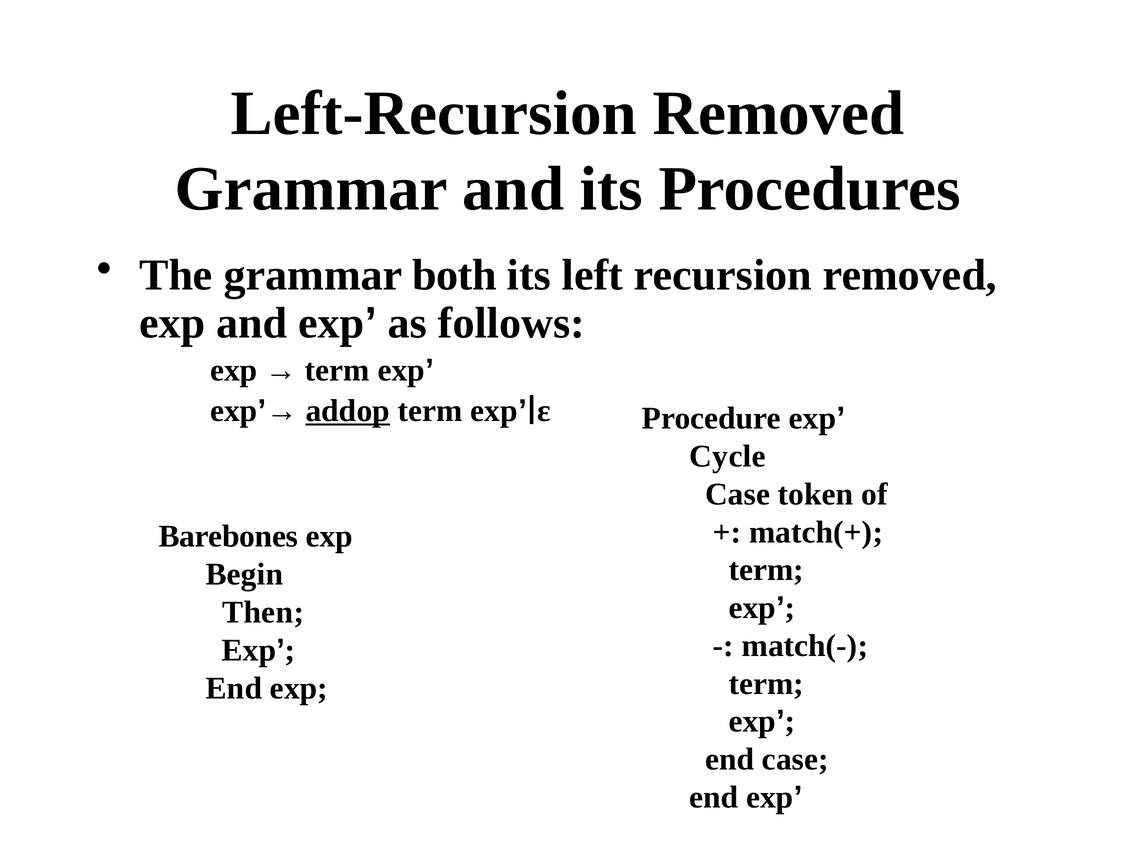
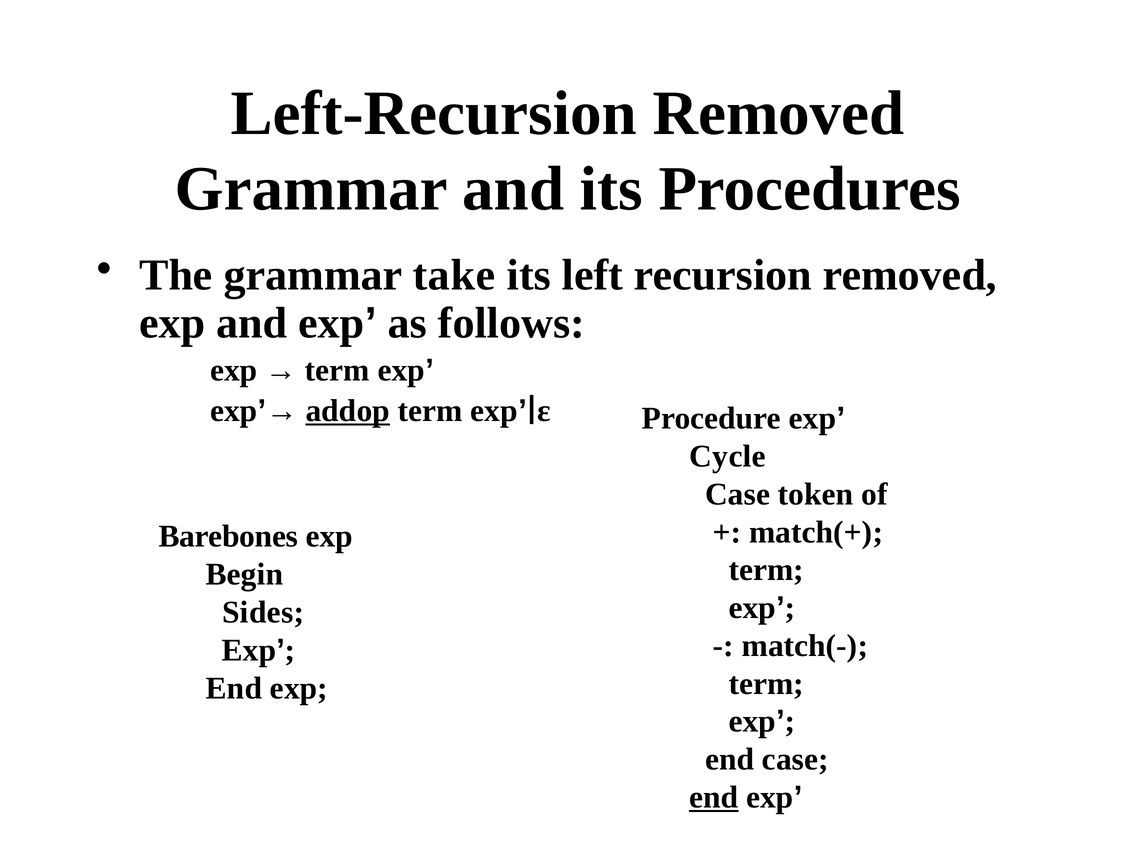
both: both -> take (454, 275)
Then: Then -> Sides (263, 612)
end underline: none -> present (714, 797)
